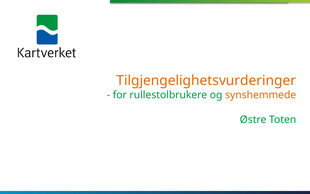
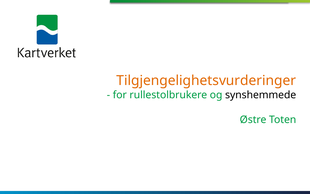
synshemmede colour: orange -> black (261, 95)
